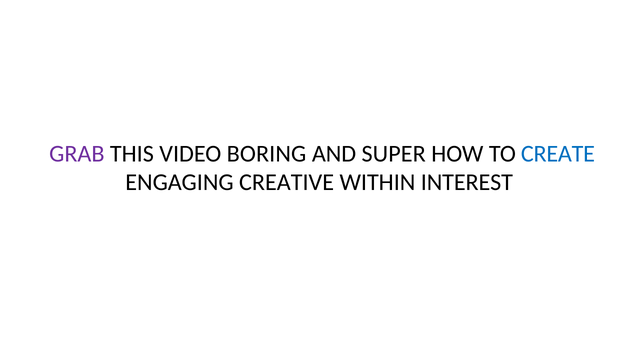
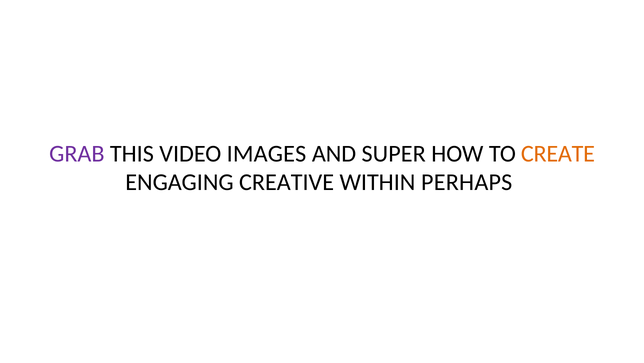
BORING: BORING -> IMAGES (266, 153)
CREATE colour: blue -> orange (558, 153)
INTEREST: INTEREST -> PERHAPS (467, 182)
